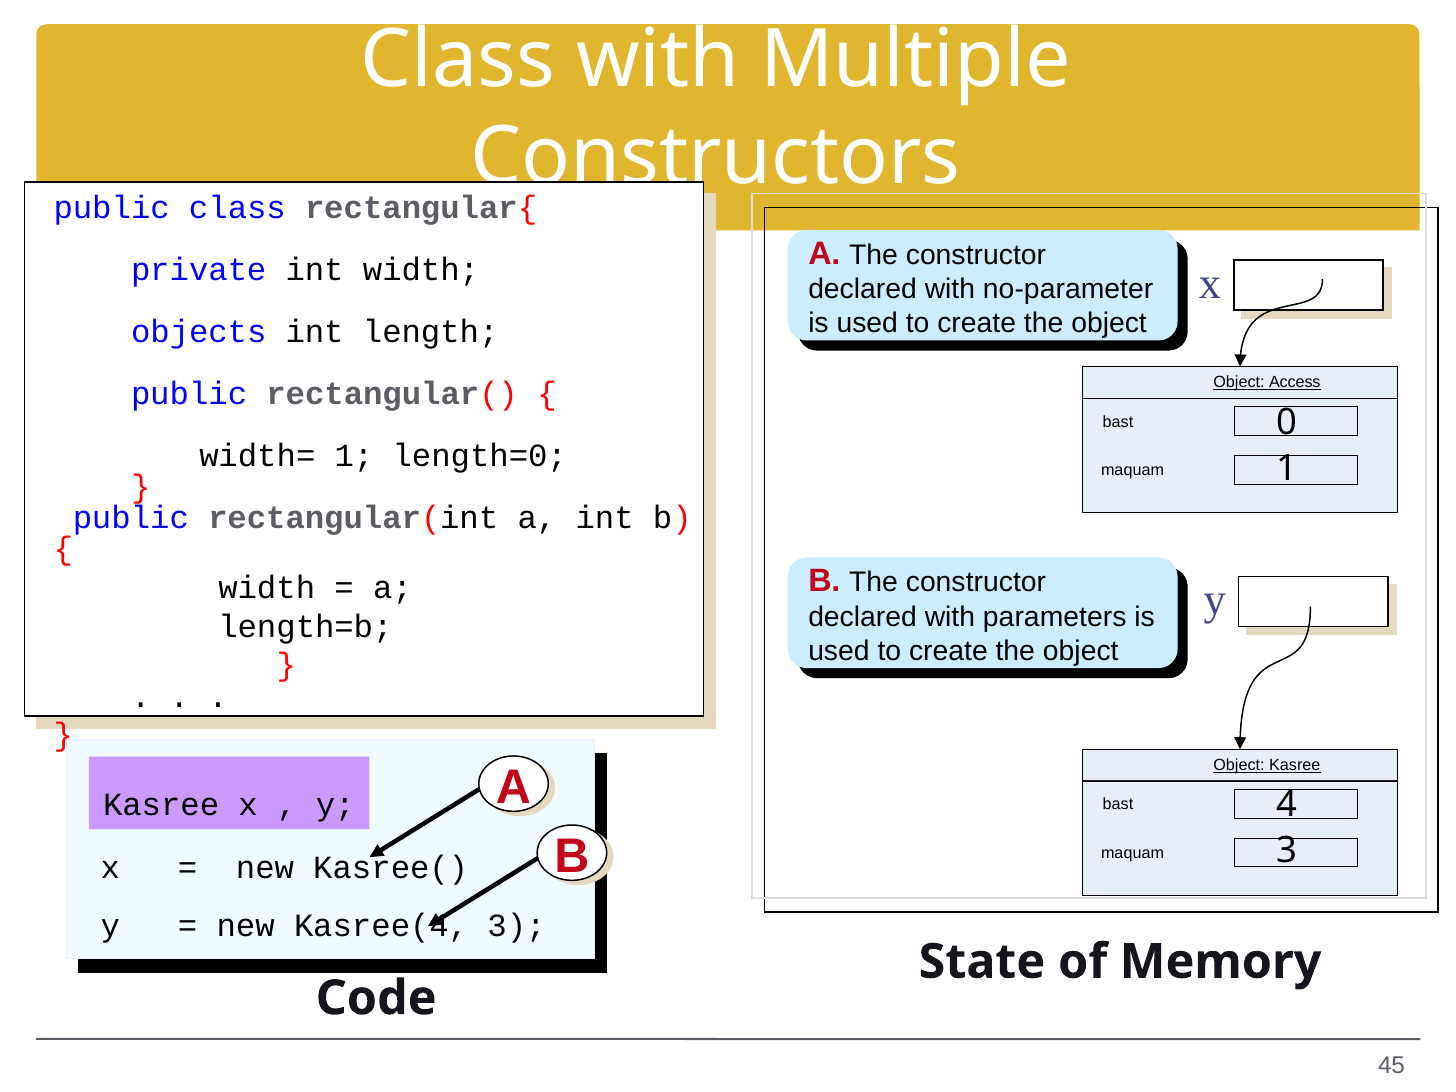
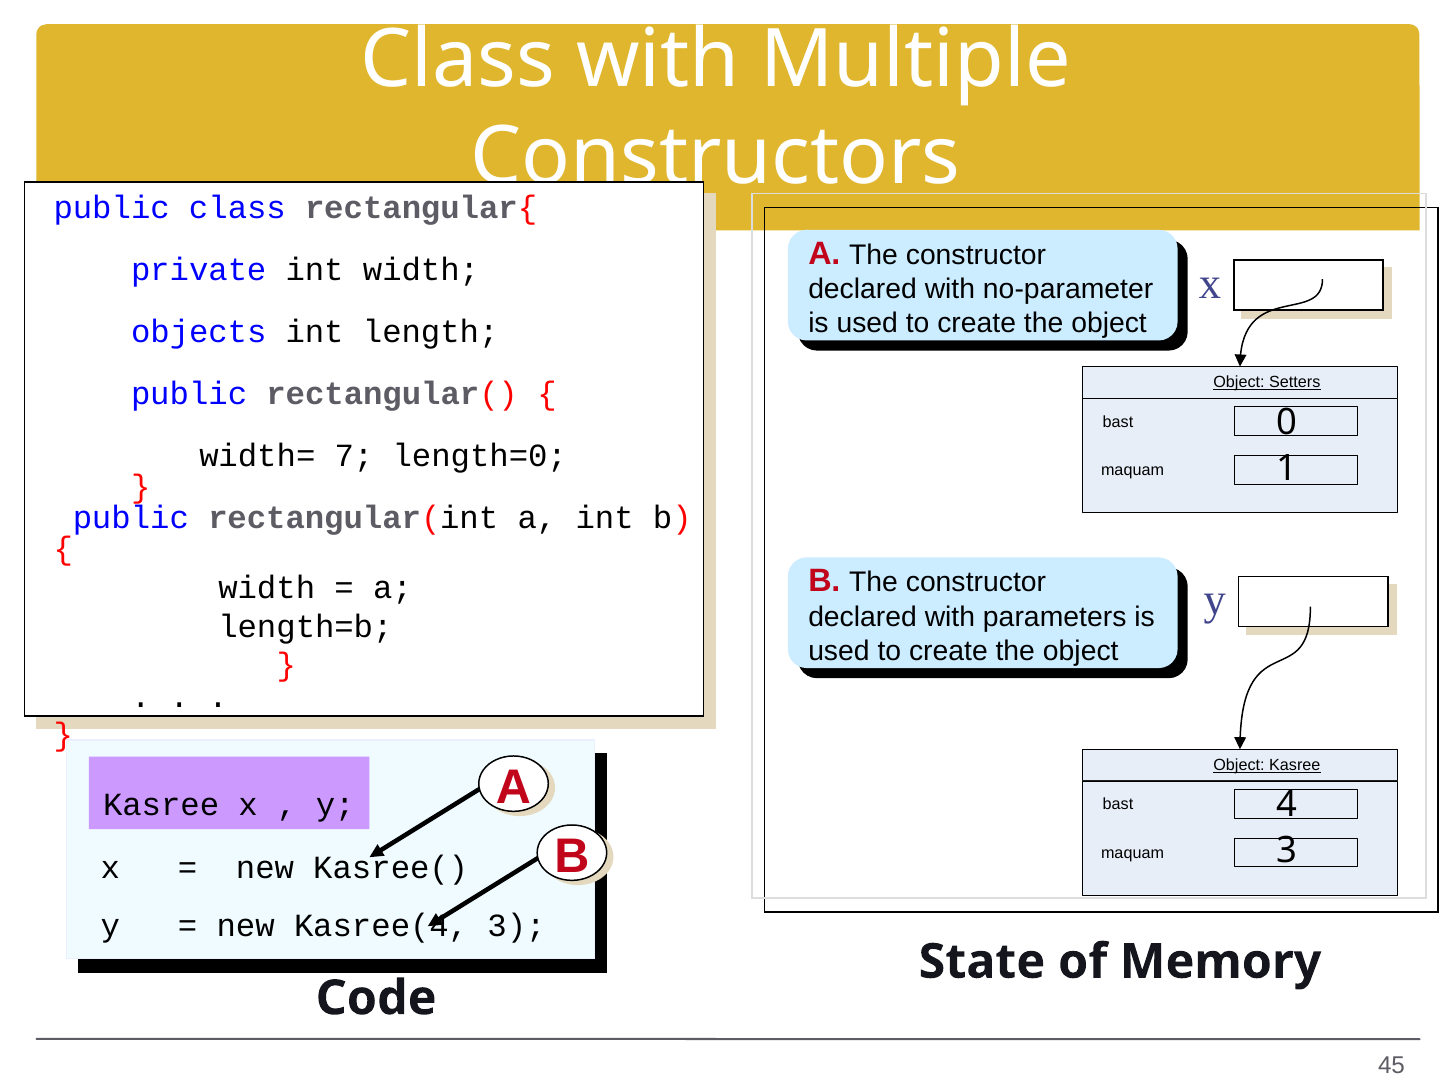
Access: Access -> Setters (1295, 382)
width= 1: 1 -> 7 (354, 456)
